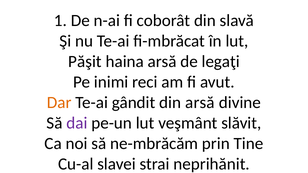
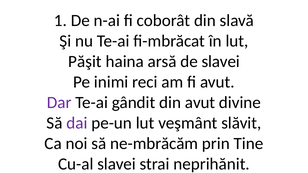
de legaţi: legaţi -> slavei (221, 62)
Dar colour: orange -> purple (59, 103)
din arsă: arsă -> avut (200, 103)
